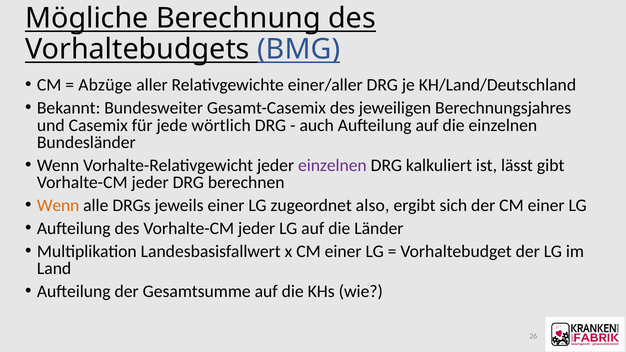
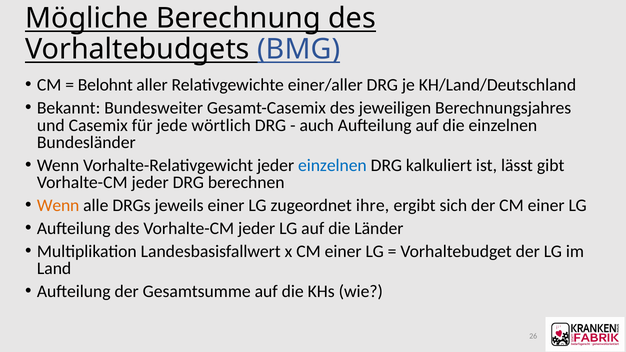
Abzüge: Abzüge -> Belohnt (105, 85)
einzelnen colour: purple -> blue (332, 165)
also: also -> ihre (373, 205)
